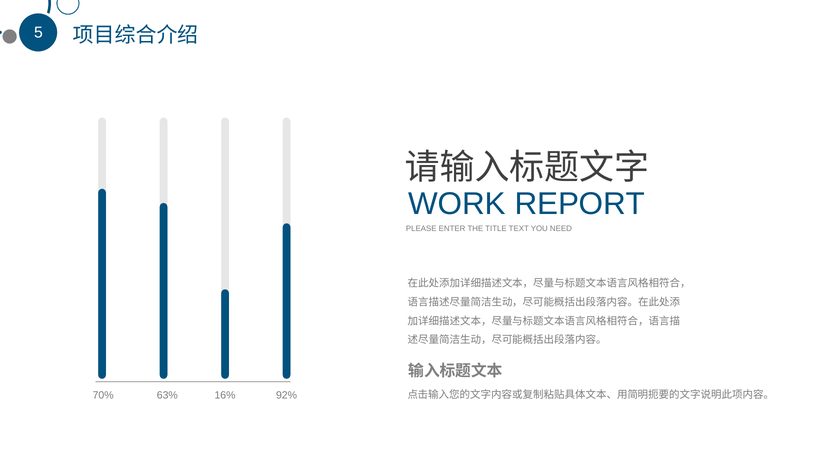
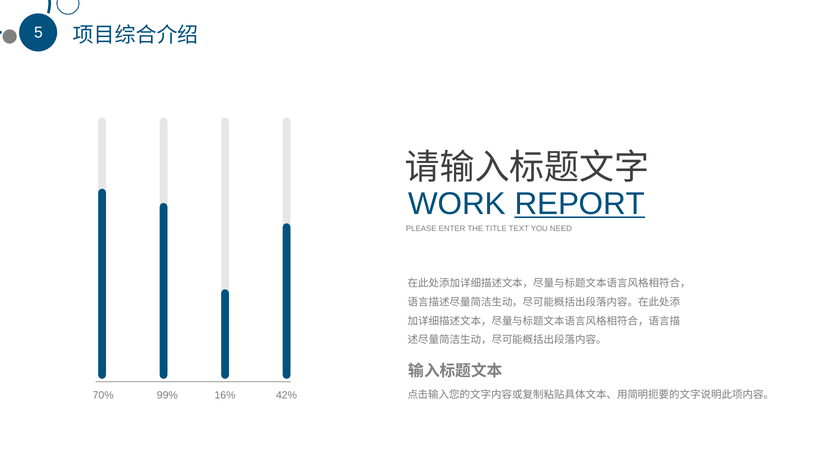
REPORT underline: none -> present (580, 204)
63%: 63% -> 99% (167, 395)
92%: 92% -> 42% (286, 395)
